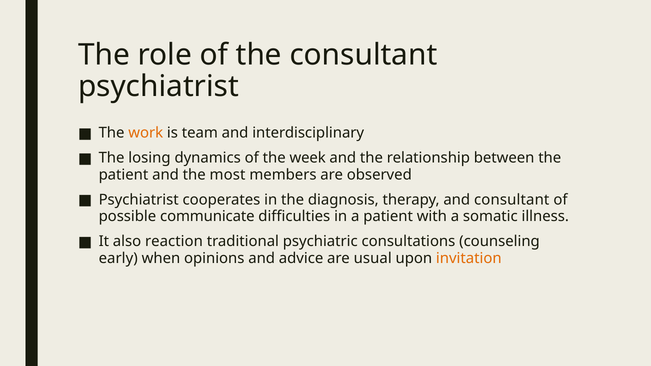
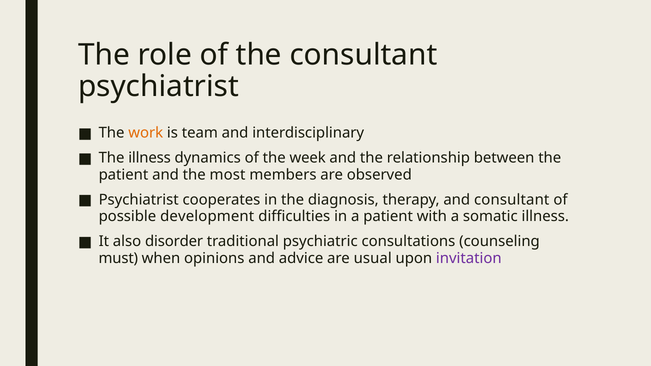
The losing: losing -> illness (150, 158)
communicate: communicate -> development (207, 217)
reaction: reaction -> disorder (174, 242)
early: early -> must (118, 258)
invitation colour: orange -> purple (469, 258)
